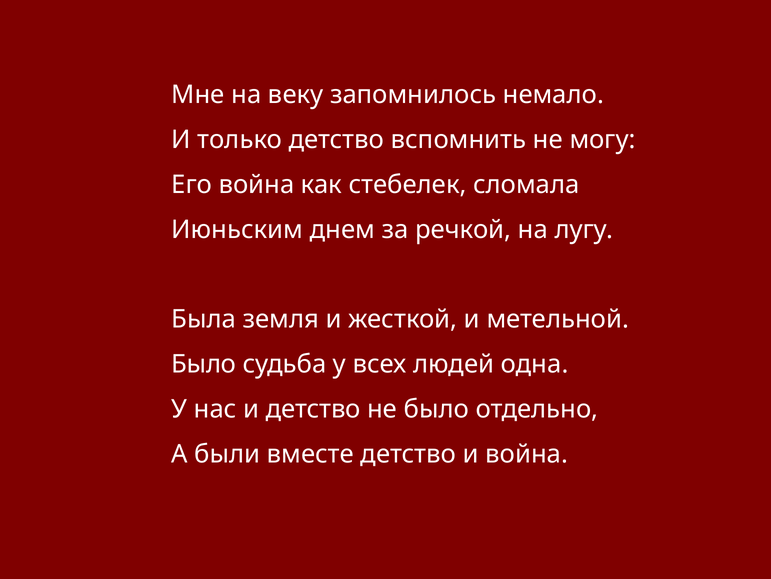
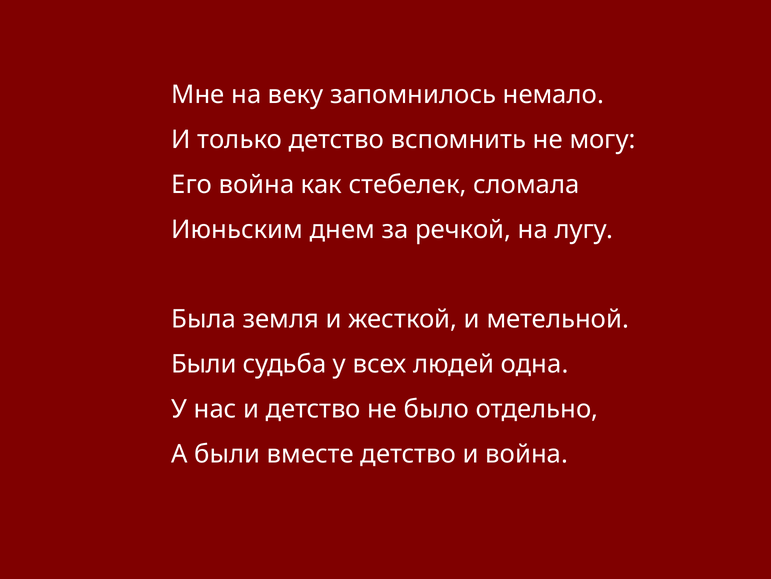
Было: Было -> Были (204, 364)
